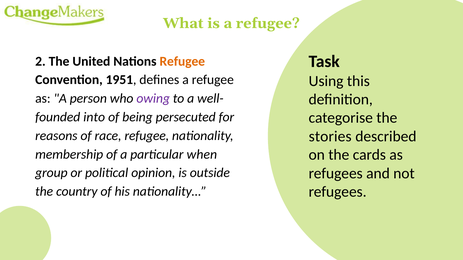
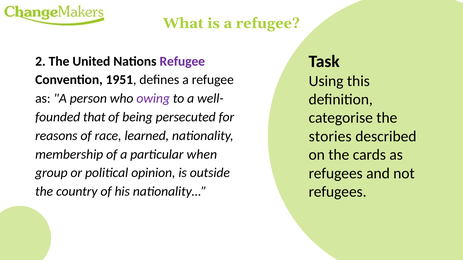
Refugee colour: orange -> purple (182, 61)
into: into -> that (94, 117)
race refugee: refugee -> learned (147, 136)
